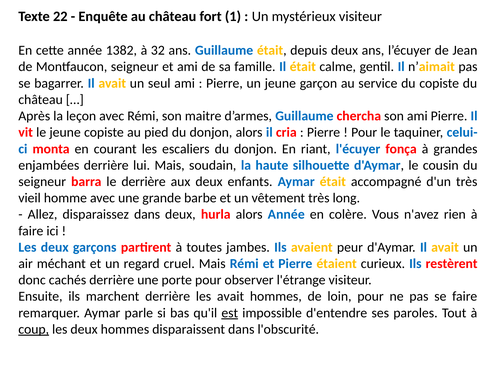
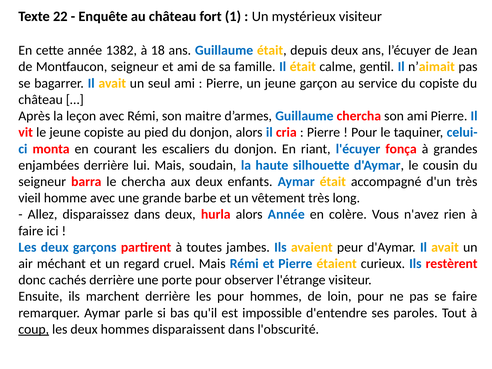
32: 32 -> 18 (158, 50)
le derrière: derrière -> chercha (143, 182)
les avait: avait -> pour (230, 296)
est underline: present -> none (230, 313)
